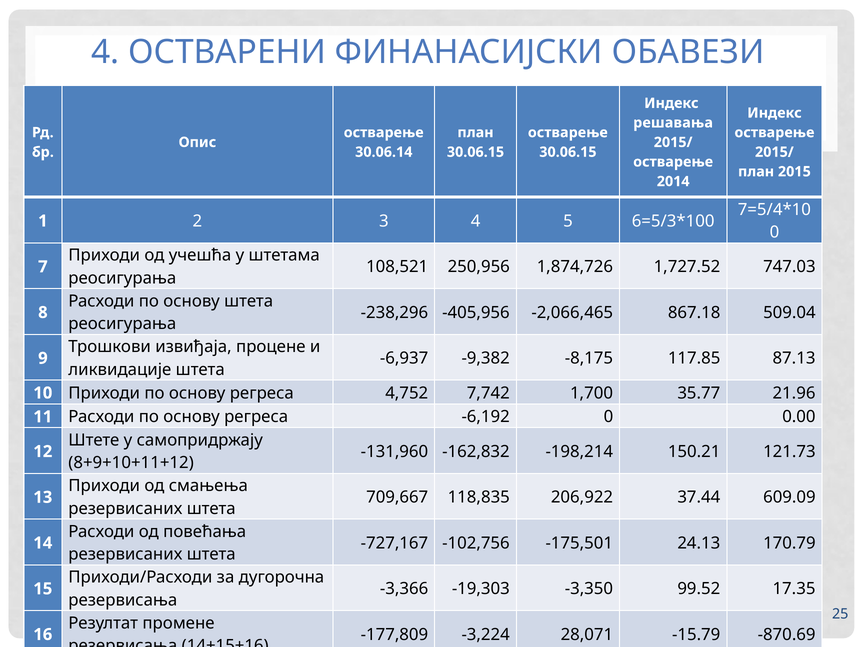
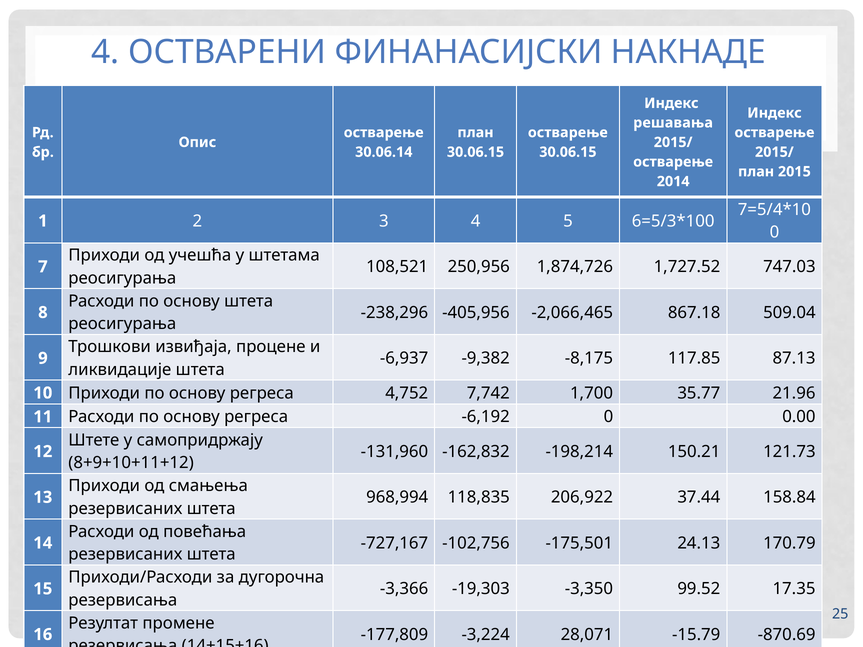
ОБАВЕЗИ: ОБАВЕЗИ -> НАКНАДЕ (688, 52)
709,667: 709,667 -> 968,994 (397, 497)
609.09: 609.09 -> 158.84 (789, 497)
